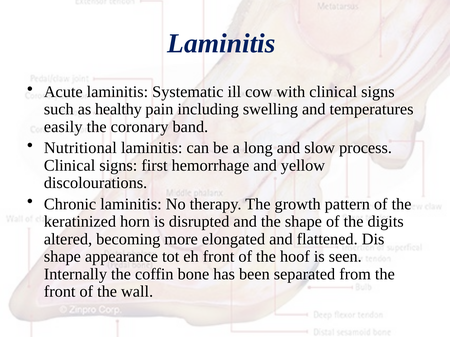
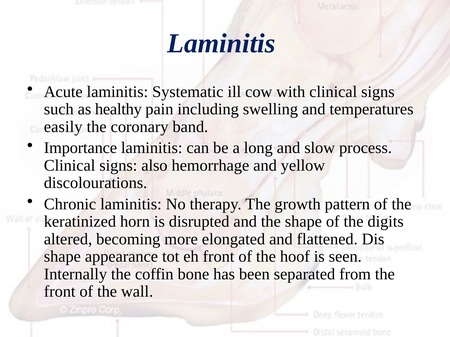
Nutritional: Nutritional -> Importance (80, 148)
first: first -> also (154, 166)
